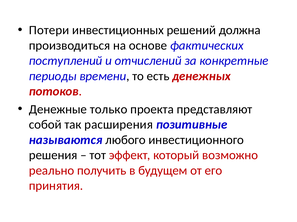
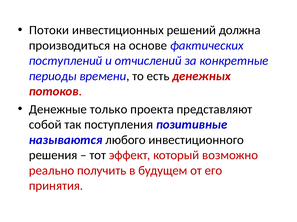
Потери: Потери -> Потоки (49, 30)
расширения: расширения -> поступления (119, 125)
